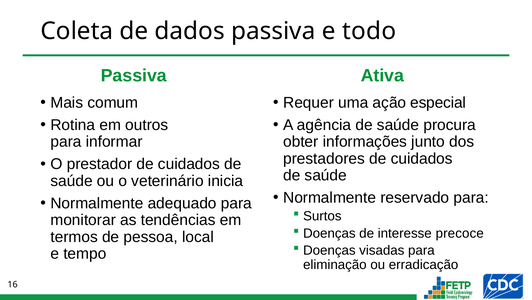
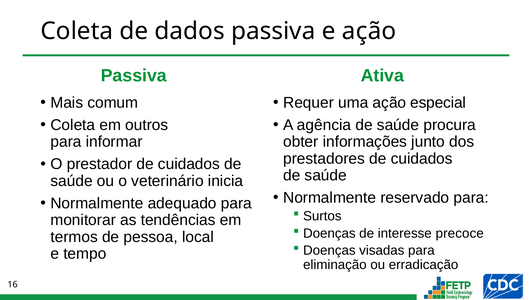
e todo: todo -> ação (369, 31)
Rotina: Rotina -> Coleta (73, 125)
